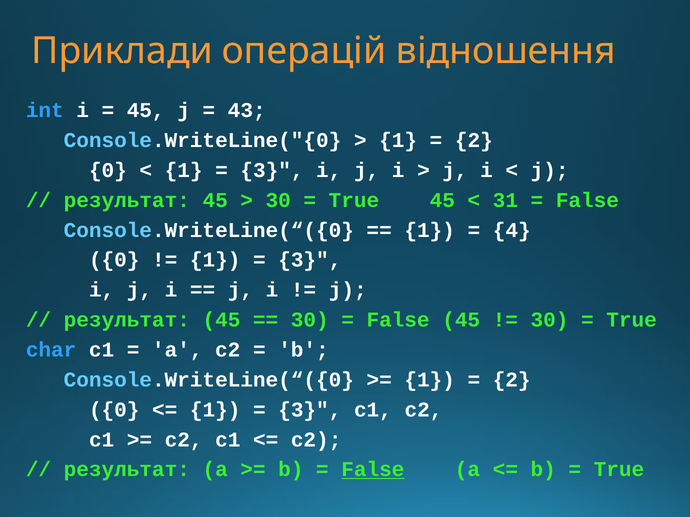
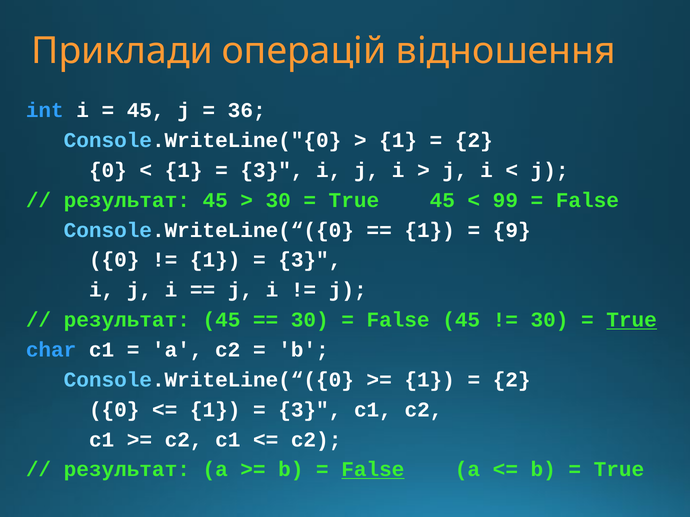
43: 43 -> 36 (247, 110)
31: 31 -> 99 (505, 200)
4: 4 -> 9 (512, 230)
True underline: none -> present (632, 320)
